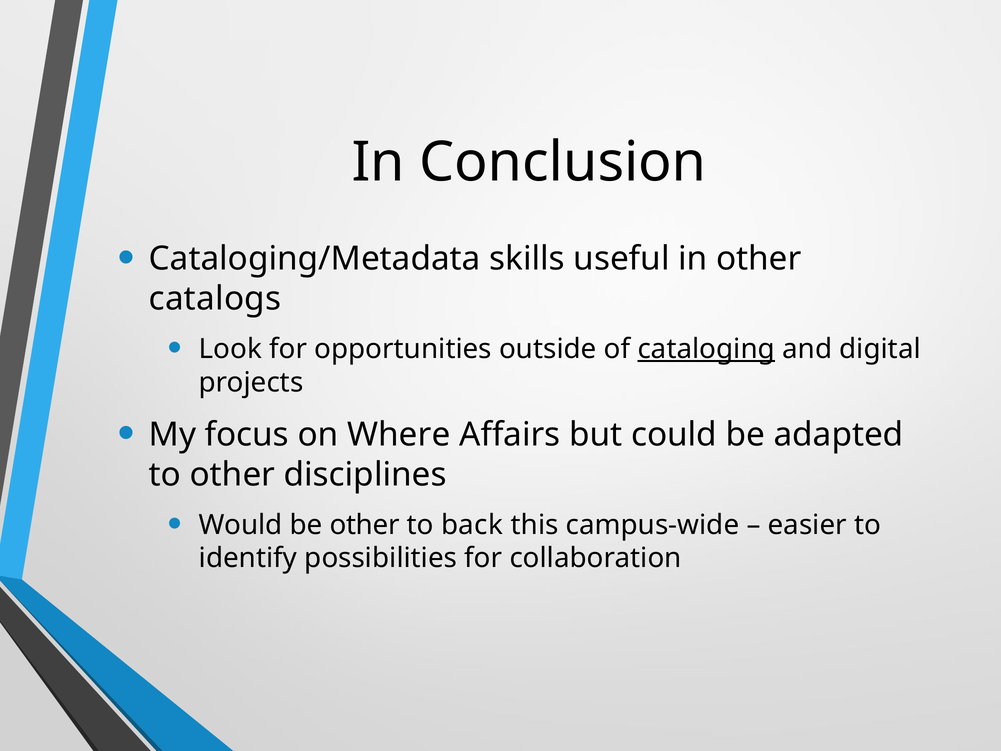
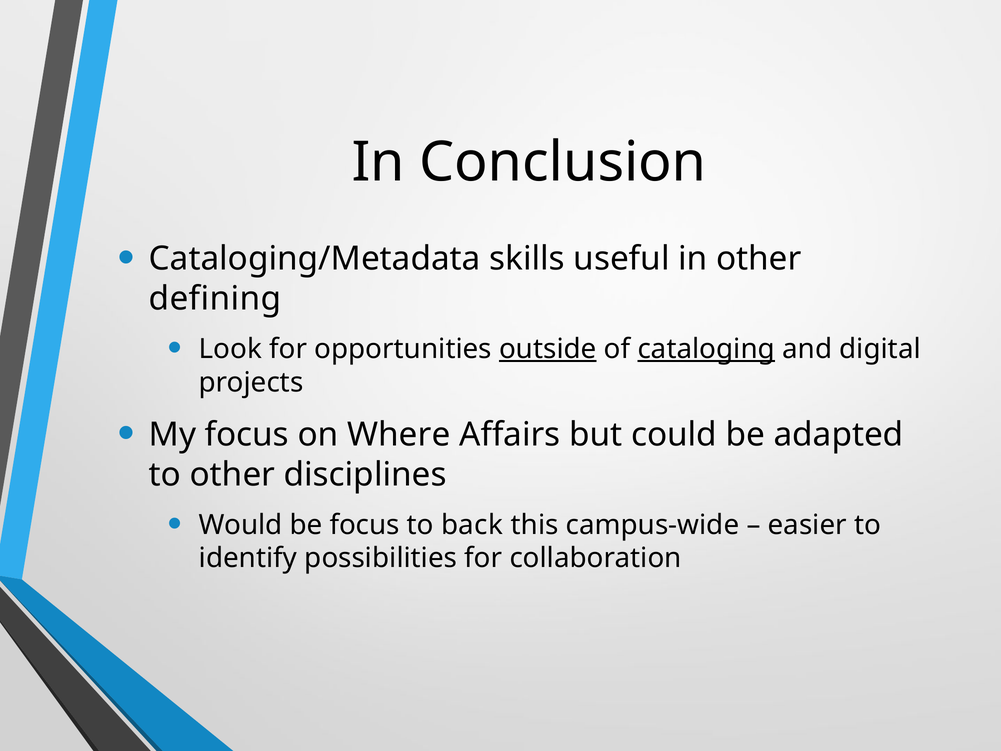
catalogs: catalogs -> defining (215, 299)
outside underline: none -> present (548, 349)
be other: other -> focus (365, 525)
